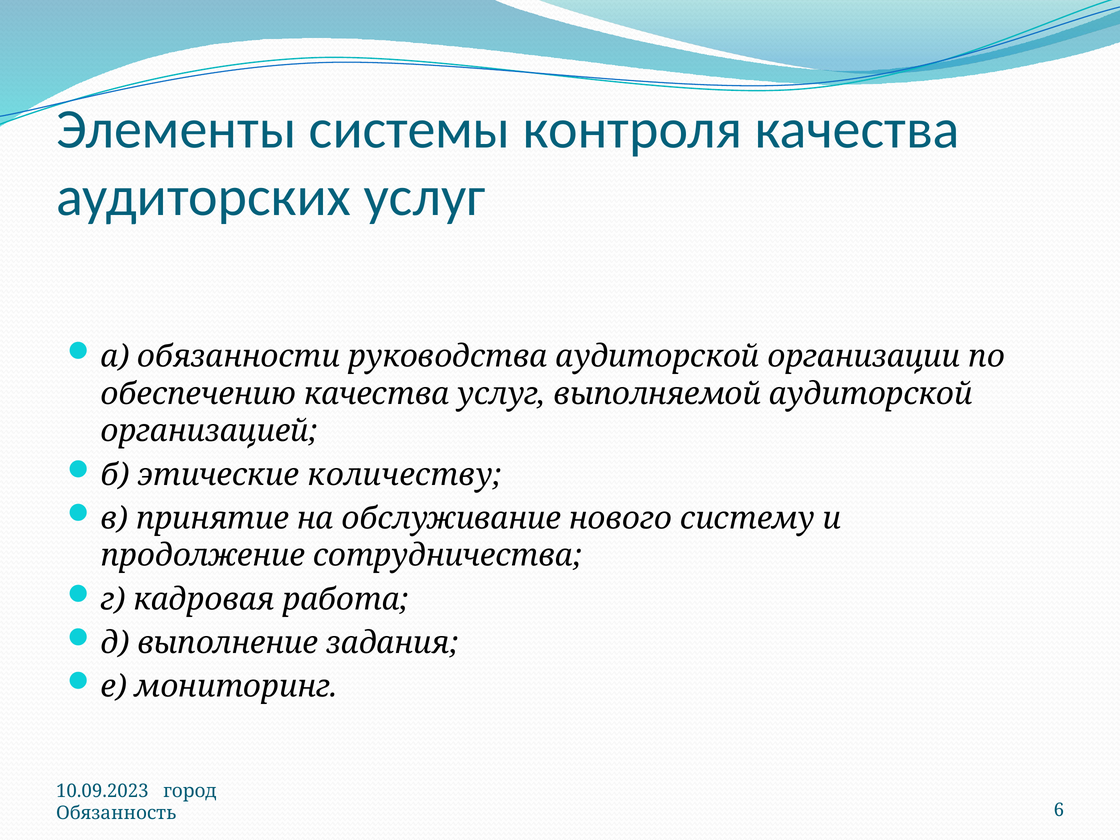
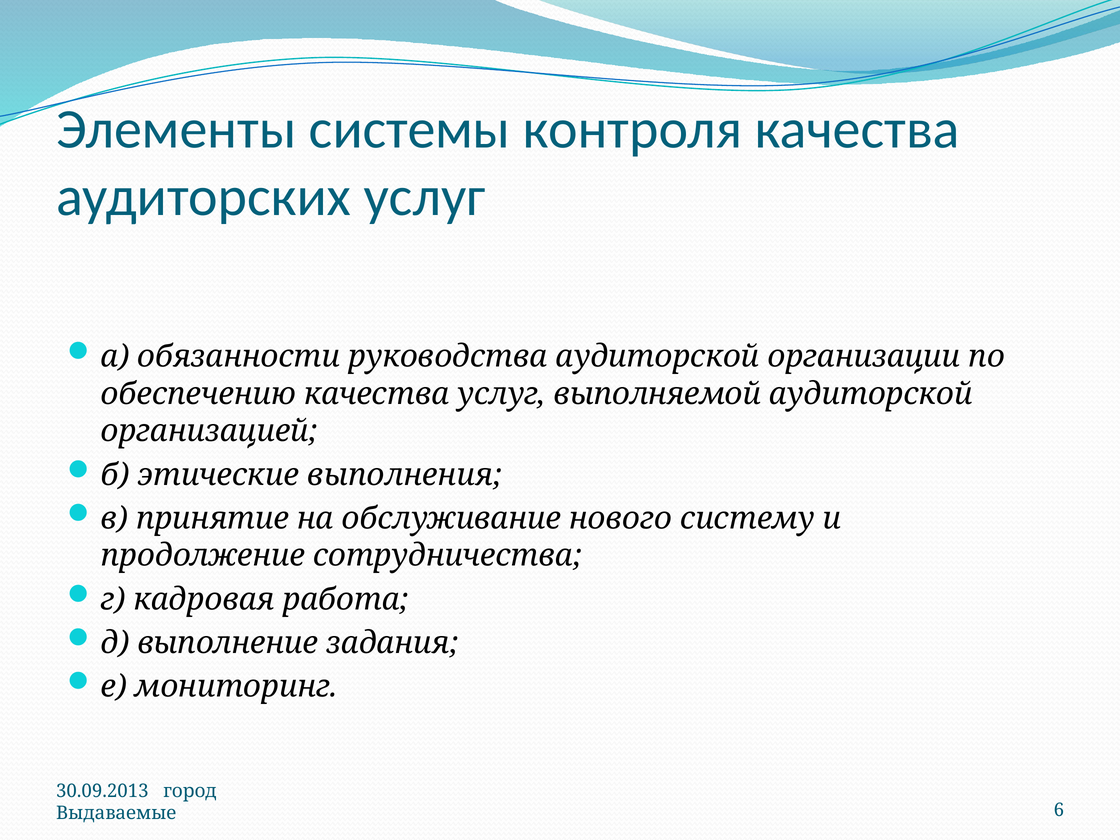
количеству: количеству -> выполнения (405, 475)
10.09.2023: 10.09.2023 -> 30.09.2013 (102, 791)
Обязанность: Обязанность -> Выдаваемые (116, 813)
